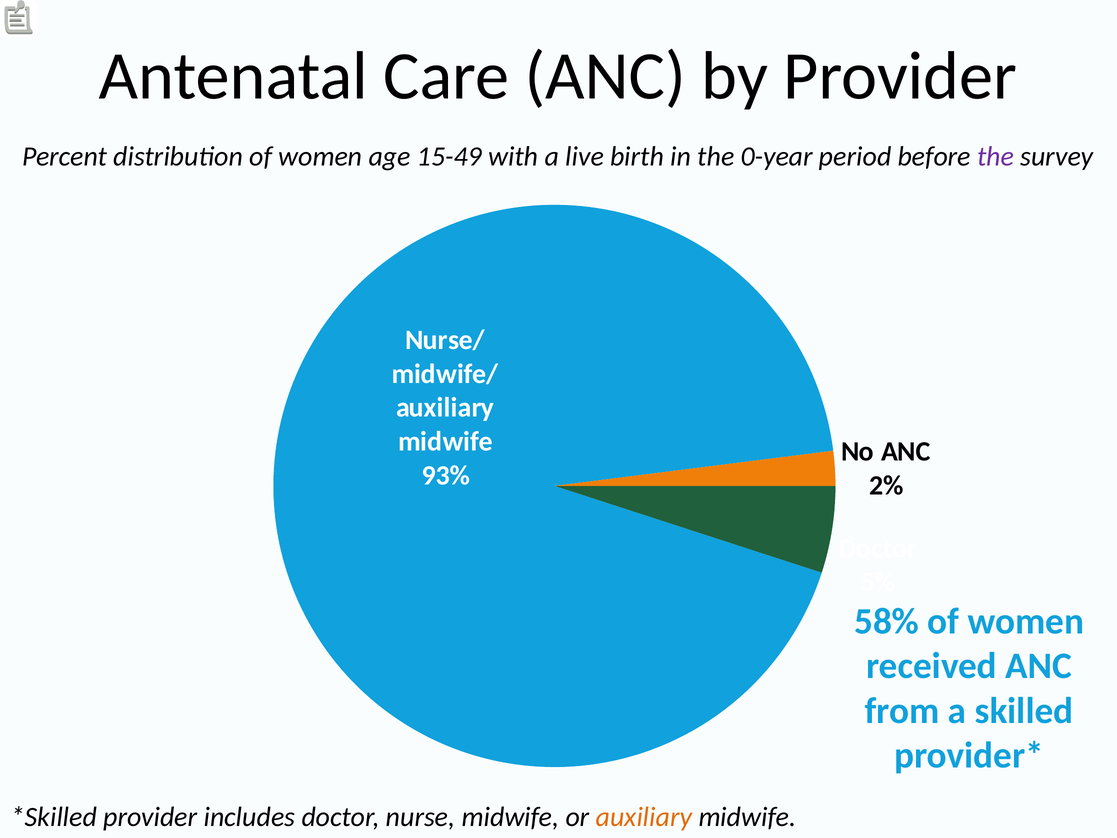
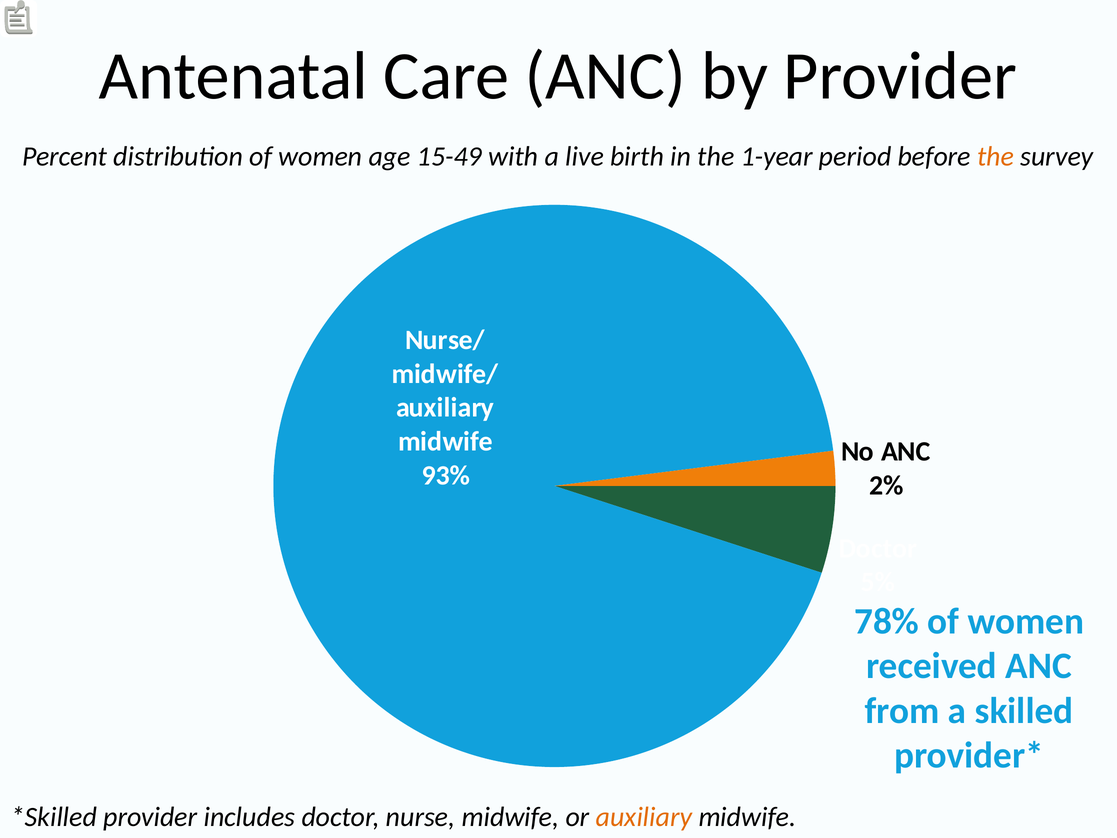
0-year: 0-year -> 1-year (777, 156)
the colour: purple -> orange (996, 156)
58%: 58% -> 78% (887, 621)
